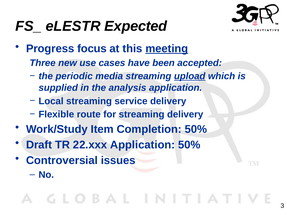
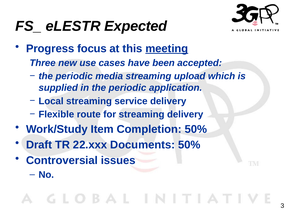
upload underline: present -> none (190, 76)
in the analysis: analysis -> periodic (127, 88)
22.xxx Application: Application -> Documents (143, 145)
